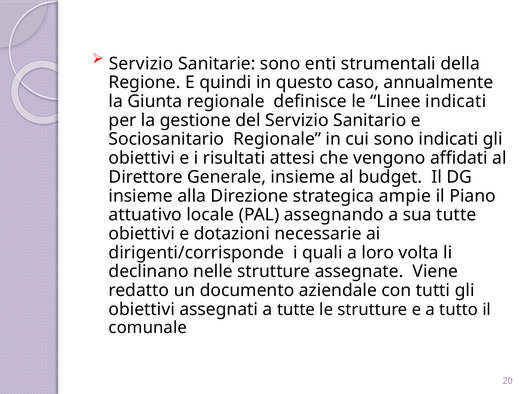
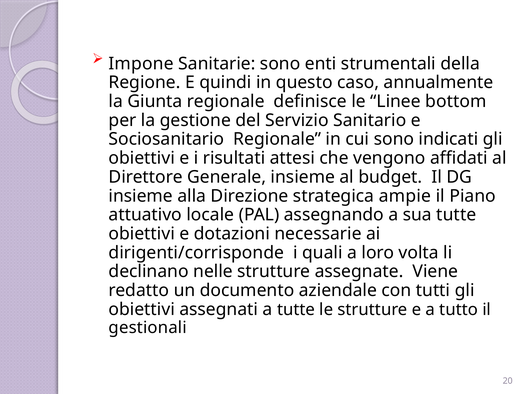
Servizio: Servizio -> Impone (141, 64)
Linee indicati: indicati -> bottom (456, 101)
comunale: comunale -> gestionali (148, 328)
